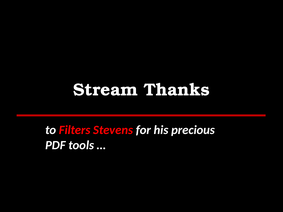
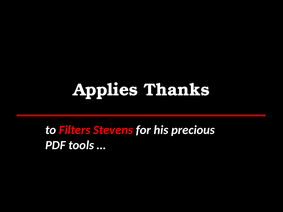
Stream: Stream -> Applies (105, 90)
